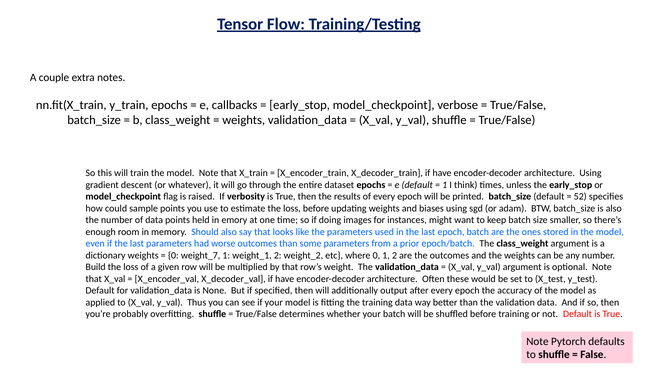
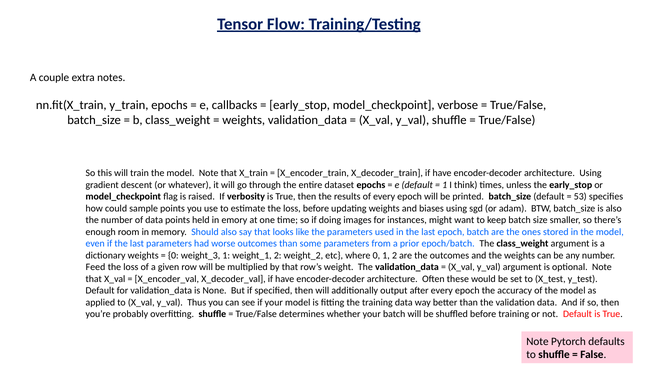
52: 52 -> 53 (580, 197)
weight_7: weight_7 -> weight_3 (201, 255)
Build: Build -> Feed (96, 267)
